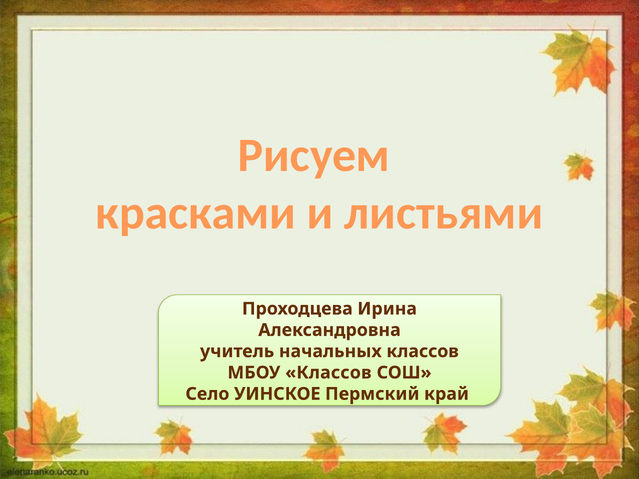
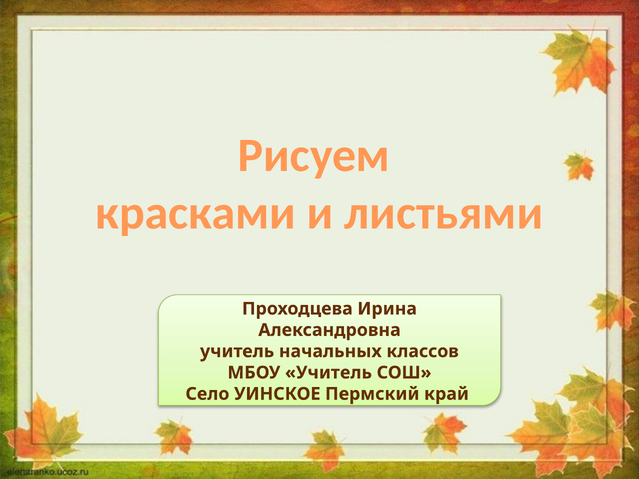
МБОУ Классов: Классов -> Учитель (329, 373)
